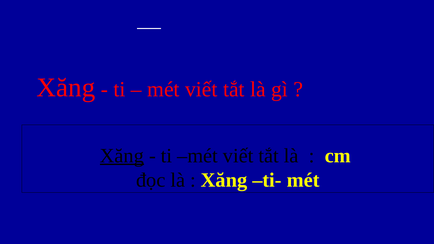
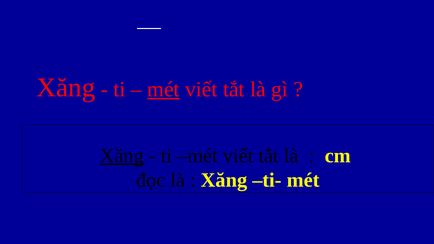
mét underline: none -> present (163, 89)
